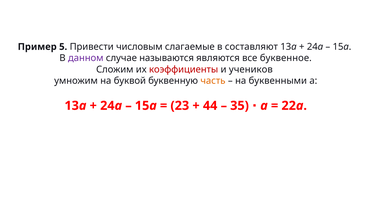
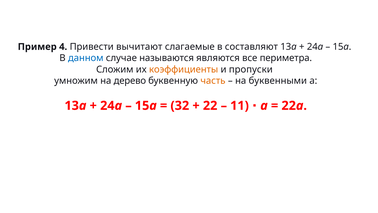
5: 5 -> 4 (63, 47)
числовым: числовым -> вычитают (139, 47)
данном colour: purple -> blue (86, 58)
буквенное: буквенное -> периметра (286, 58)
коэффициенты colour: red -> orange (184, 69)
учеников: учеников -> пропуски (251, 69)
буквой: буквой -> дерево (130, 81)
23: 23 -> 32 (180, 105)
44: 44 -> 22 (210, 105)
35: 35 -> 11 (240, 105)
